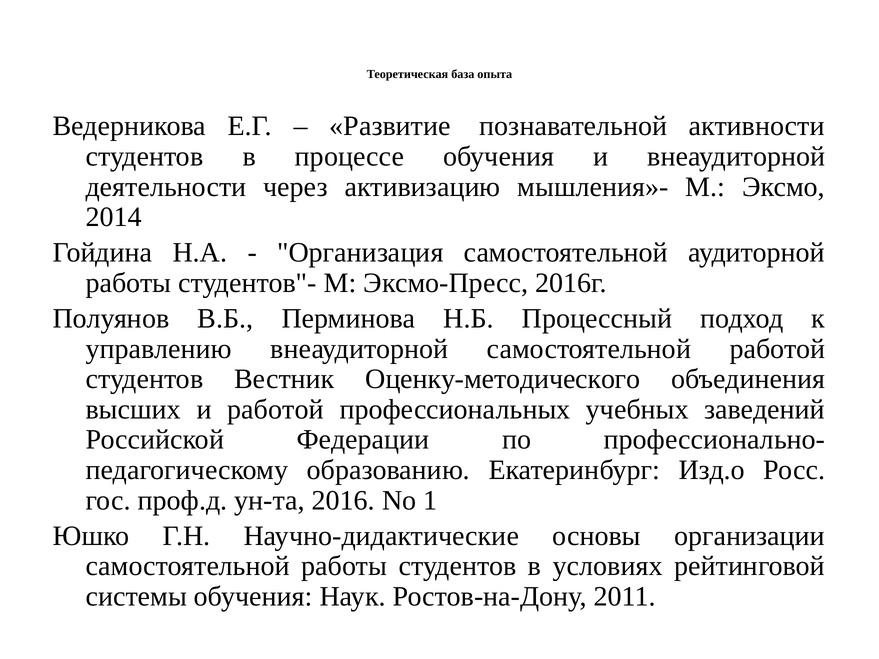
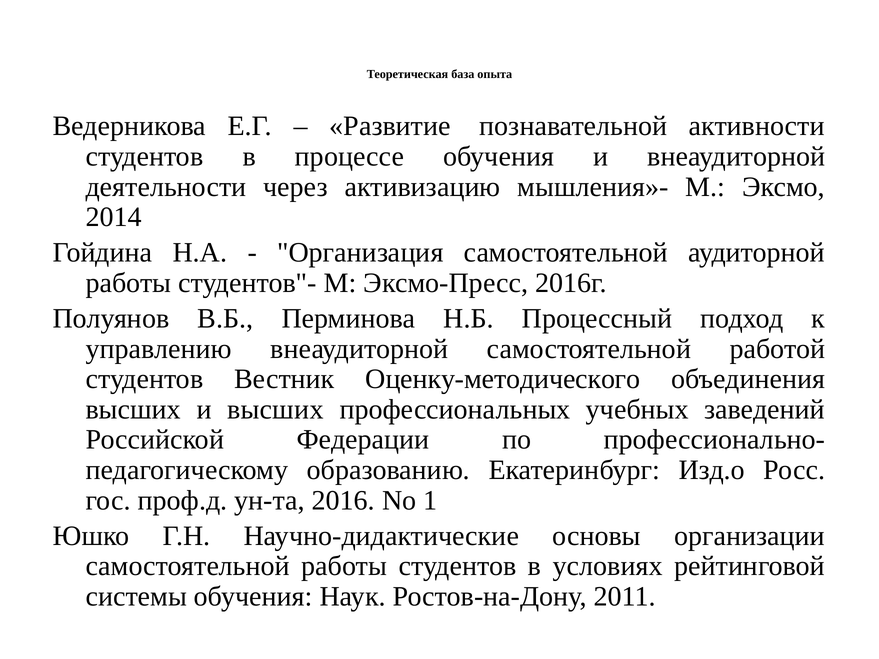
и работой: работой -> высших (275, 410)
